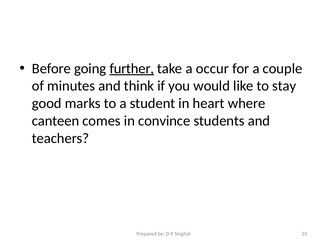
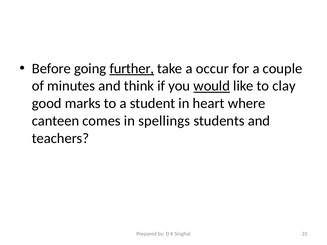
would underline: none -> present (212, 86)
stay: stay -> clay (284, 86)
convince: convince -> spellings (164, 121)
